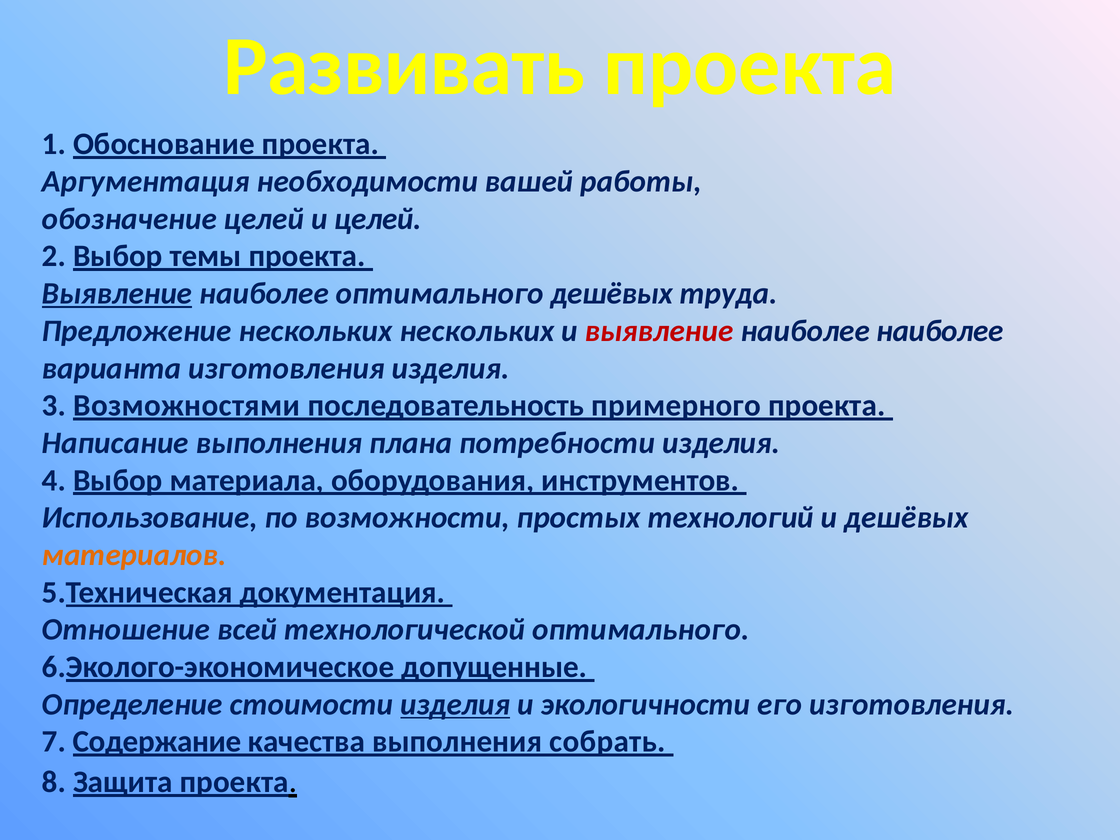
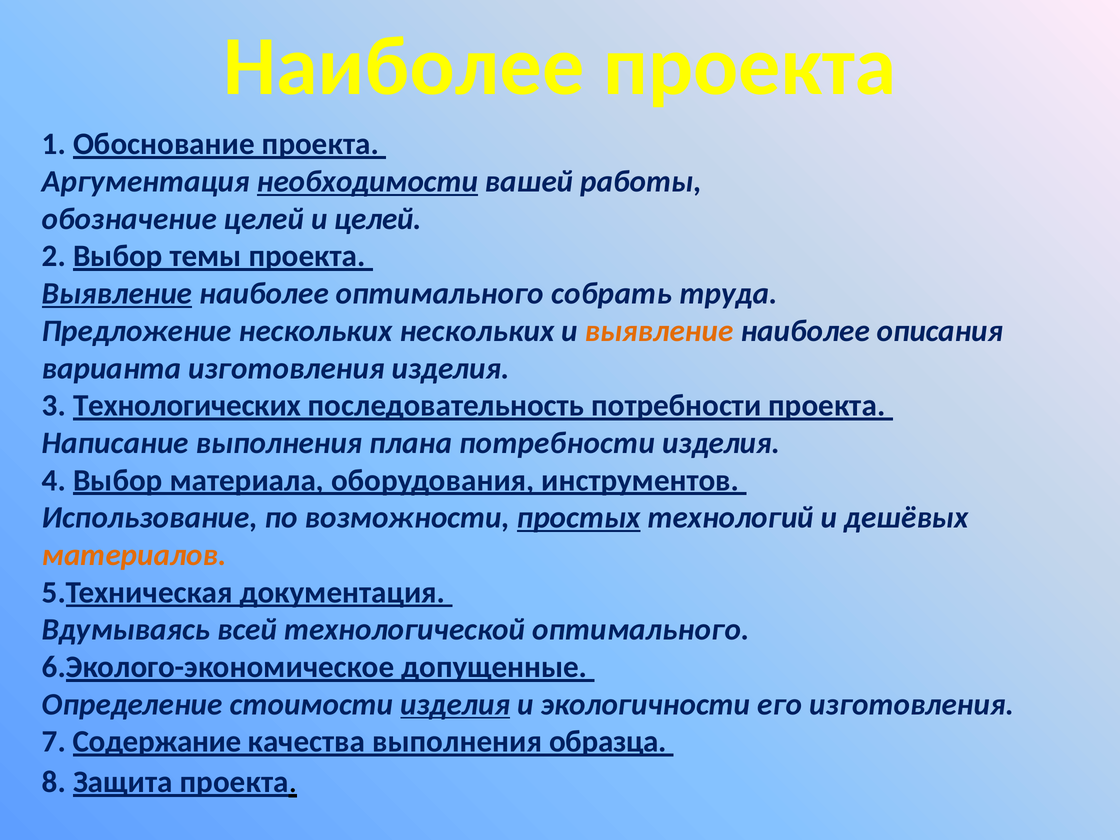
Развивать: Развивать -> Наиболее (404, 67)
необходимости underline: none -> present (367, 181)
оптимального дешёвых: дешёвых -> собрать (612, 294)
выявление colour: red -> orange (659, 331)
наиболее наиболее: наиболее -> описания (940, 331)
Возможностями: Возможностями -> Технологических (187, 406)
последовательность примерного: примерного -> потребности (676, 406)
простых underline: none -> present (579, 518)
Отношение: Отношение -> Вдумываясь (126, 630)
собрать: собрать -> образца (608, 742)
